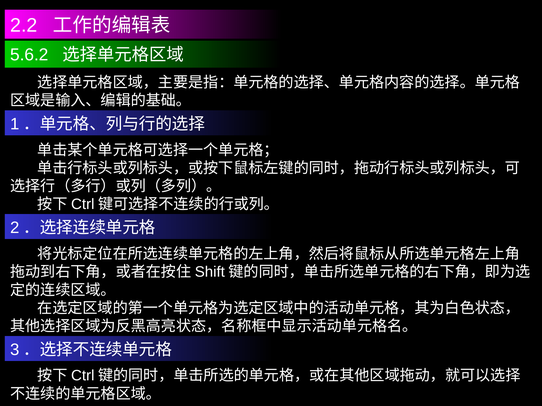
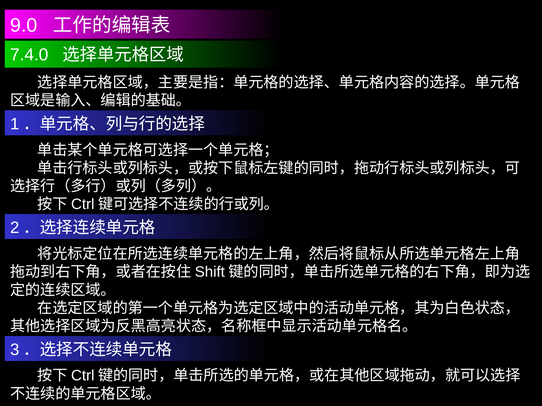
2.2: 2.2 -> 9.0 (24, 25)
5.6.2: 5.6.2 -> 7.4.0 (29, 55)
